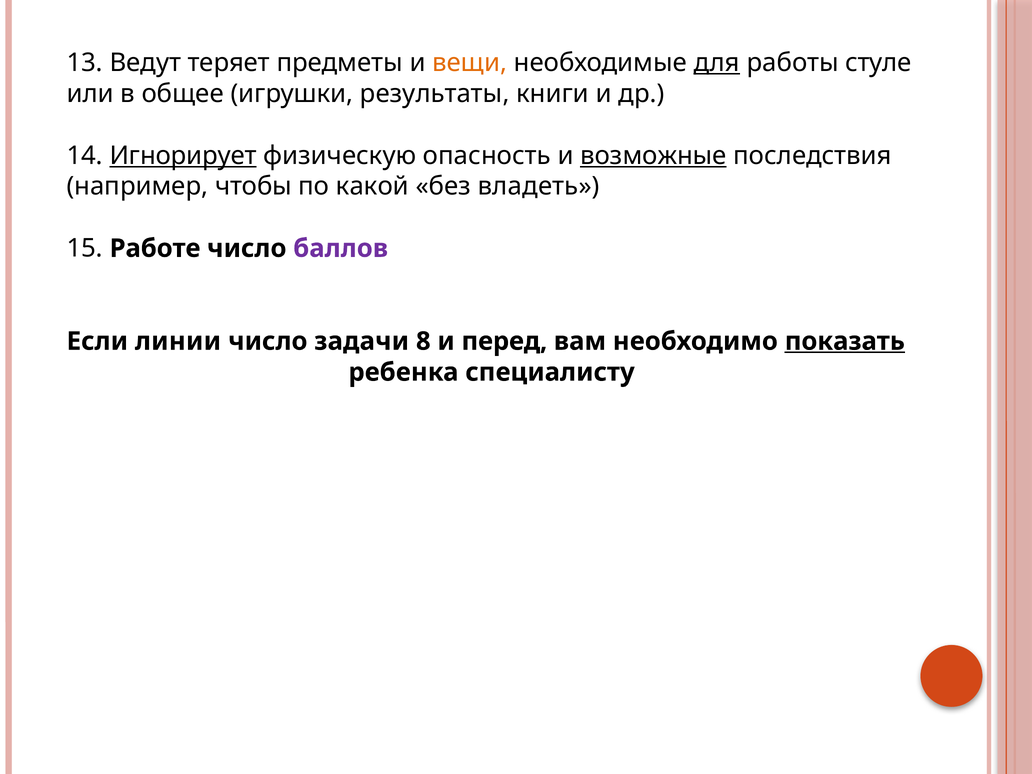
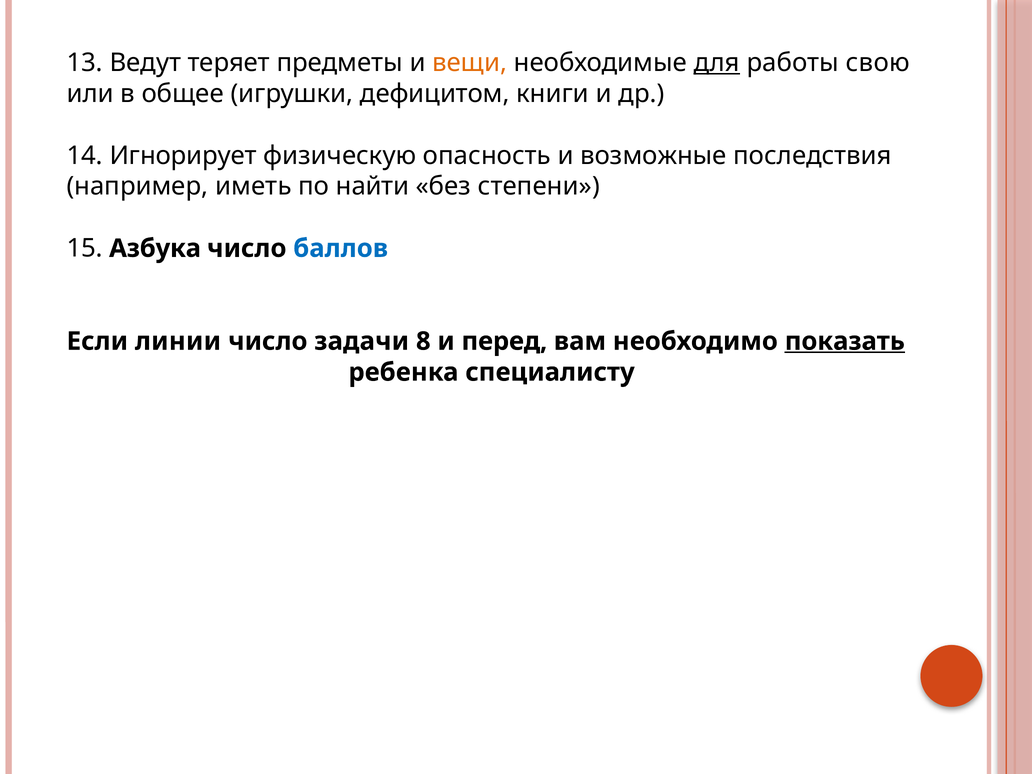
стуле: стуле -> свою (878, 63)
результаты: результаты -> дефицитом (435, 94)
Игнорирует underline: present -> none (183, 156)
возможные underline: present -> none (653, 156)
чтобы: чтобы -> иметь (253, 186)
какой: какой -> найти (373, 186)
владеть: владеть -> степени (539, 186)
Работе: Работе -> Азбука (155, 248)
баллов colour: purple -> blue (341, 248)
